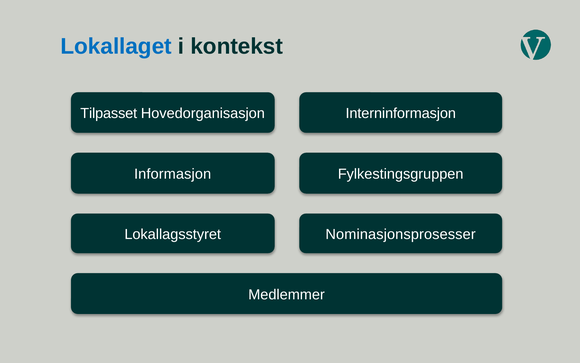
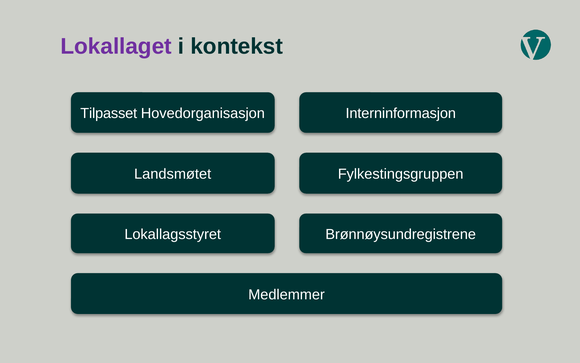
Lokallaget colour: blue -> purple (116, 46)
Informasjon: Informasjon -> Landsmøtet (173, 174)
Nominasjonsprosesser: Nominasjonsprosesser -> Brønnøysundregistrene (401, 234)
